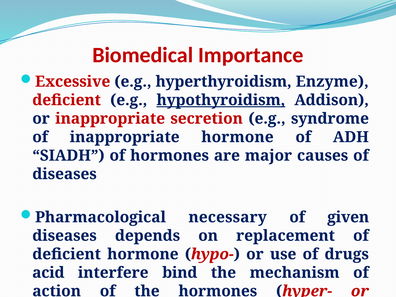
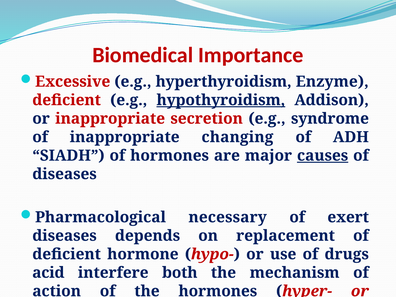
inappropriate hormone: hormone -> changing (237, 137)
causes underline: none -> present (323, 156)
given: given -> exert (348, 217)
bind: bind -> both (180, 273)
